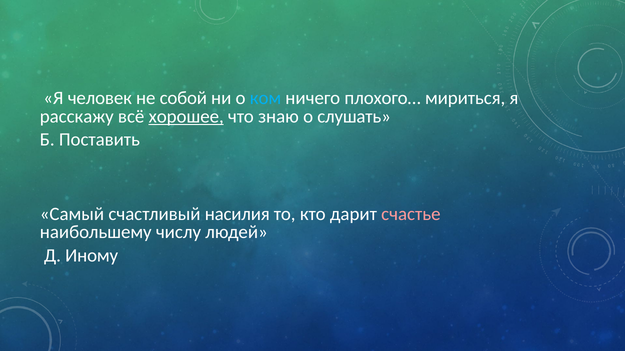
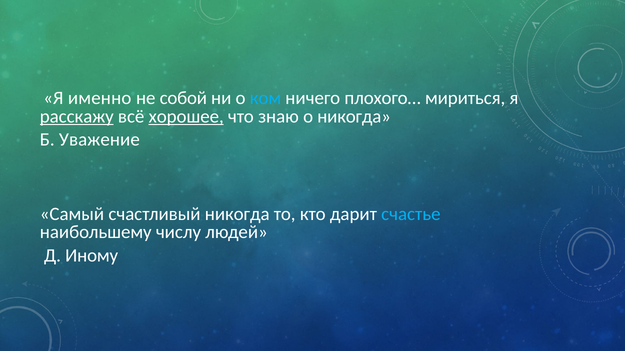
человек: человек -> именно (100, 98)
расскажу underline: none -> present (77, 116)
о слушать: слушать -> никогда (354, 116)
Поставить: Поставить -> Уважение (99, 140)
счастливый насилия: насилия -> никогда (237, 214)
счастье colour: pink -> light blue (411, 214)
